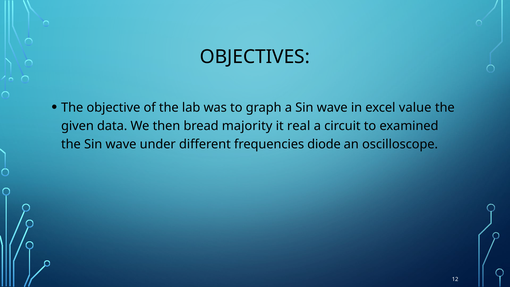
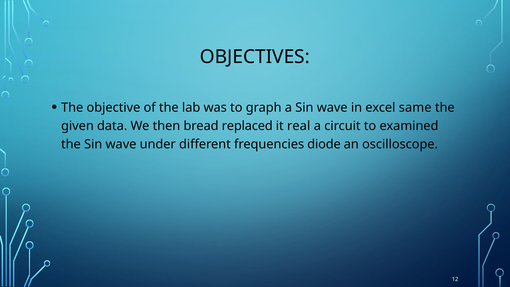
value: value -> same (415, 108)
majority: majority -> replaced (247, 126)
